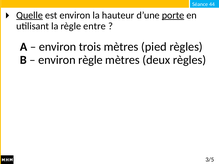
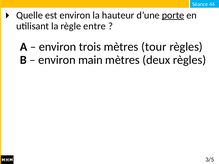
Quelle underline: present -> none (30, 15)
pied: pied -> tour (154, 47)
environ règle: règle -> main (90, 60)
